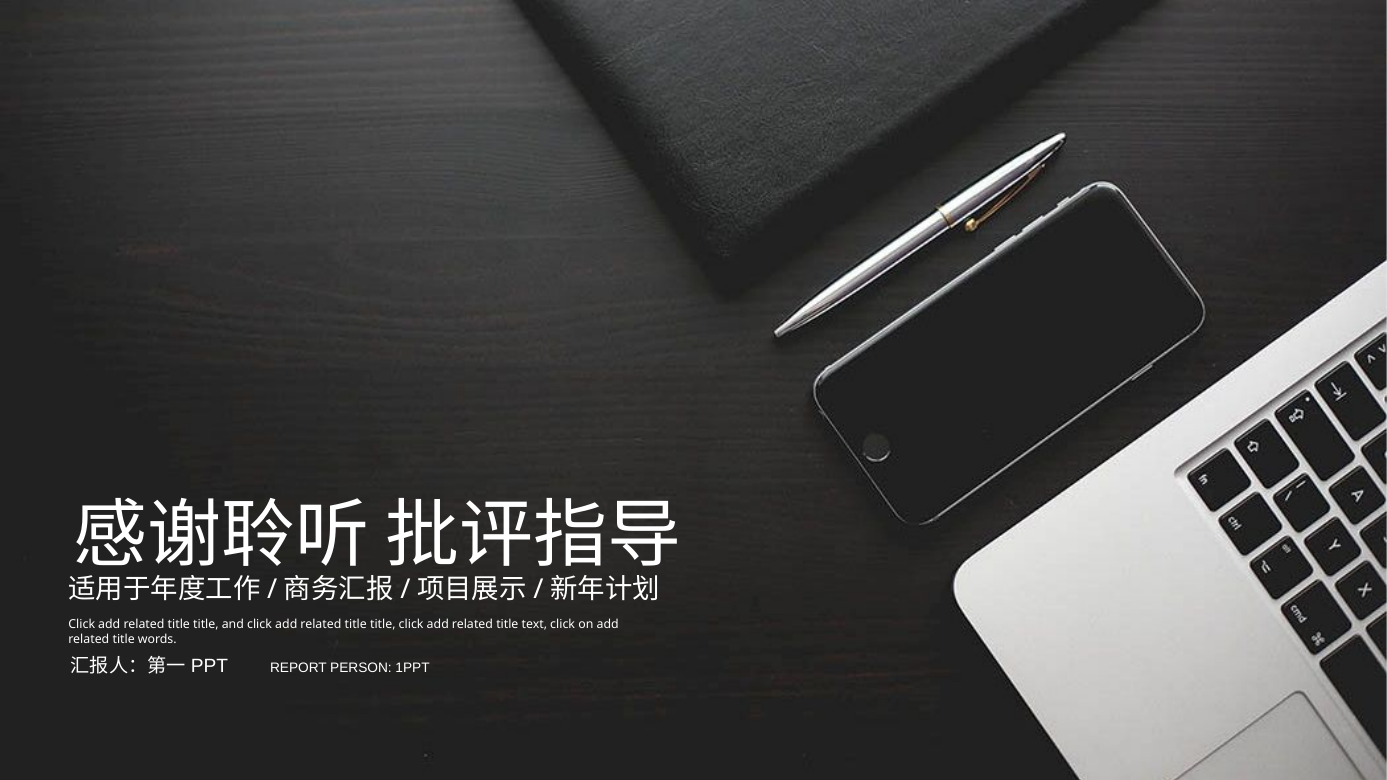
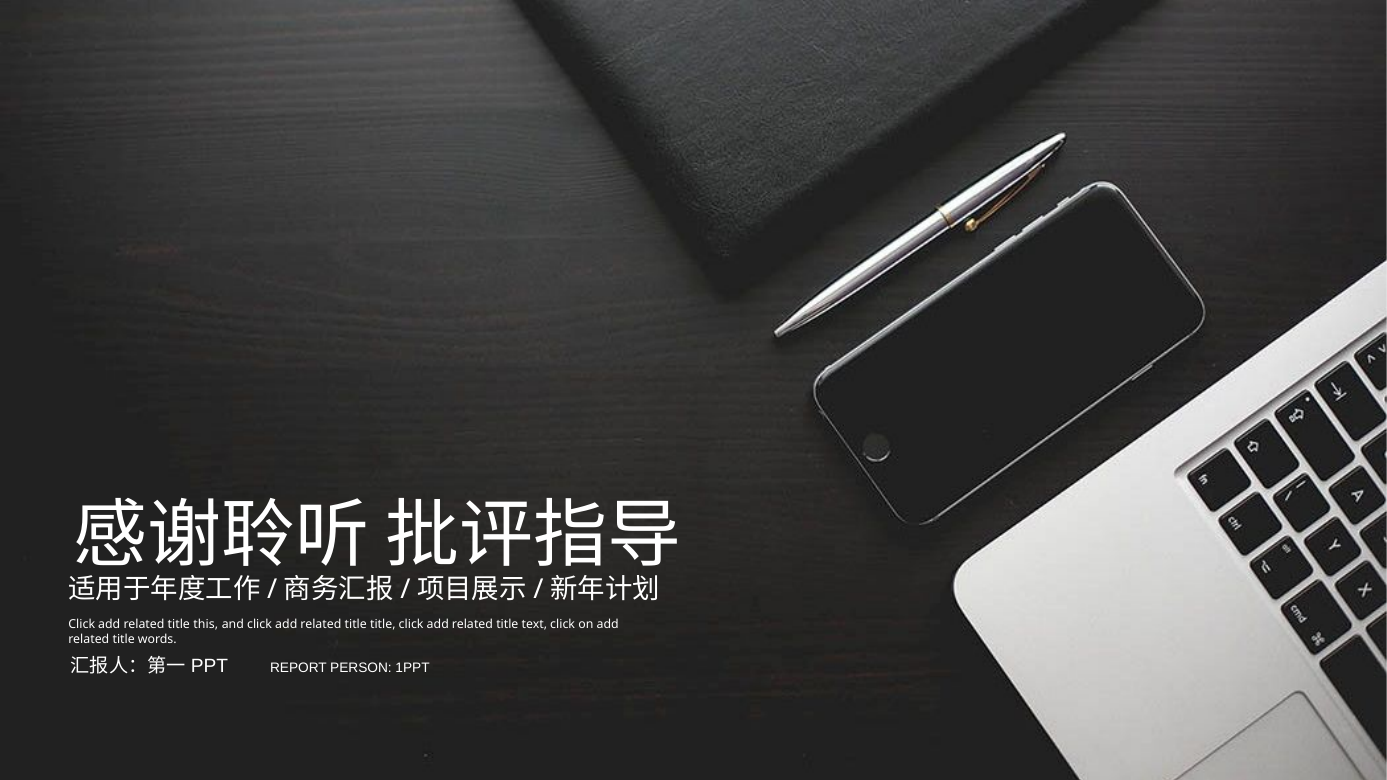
title: title -> this (206, 625)
